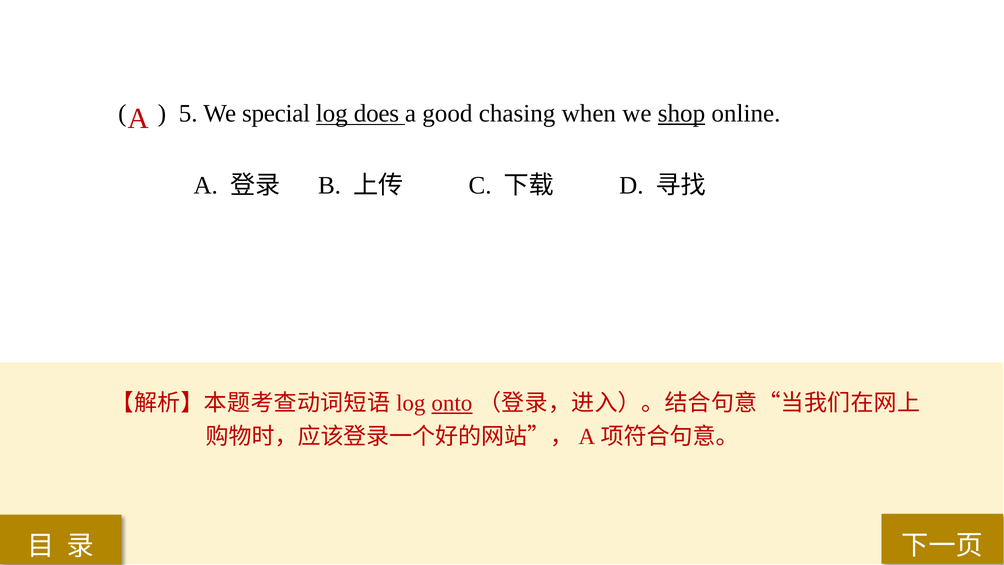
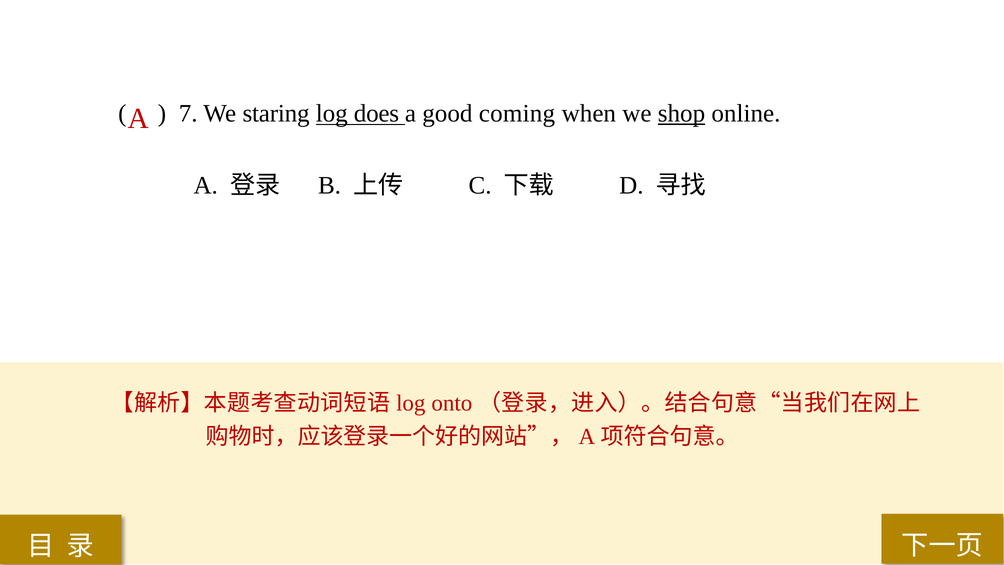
5: 5 -> 7 (188, 113)
special: special -> staring (276, 113)
chasing: chasing -> coming (517, 113)
onto underline: present -> none (452, 403)
